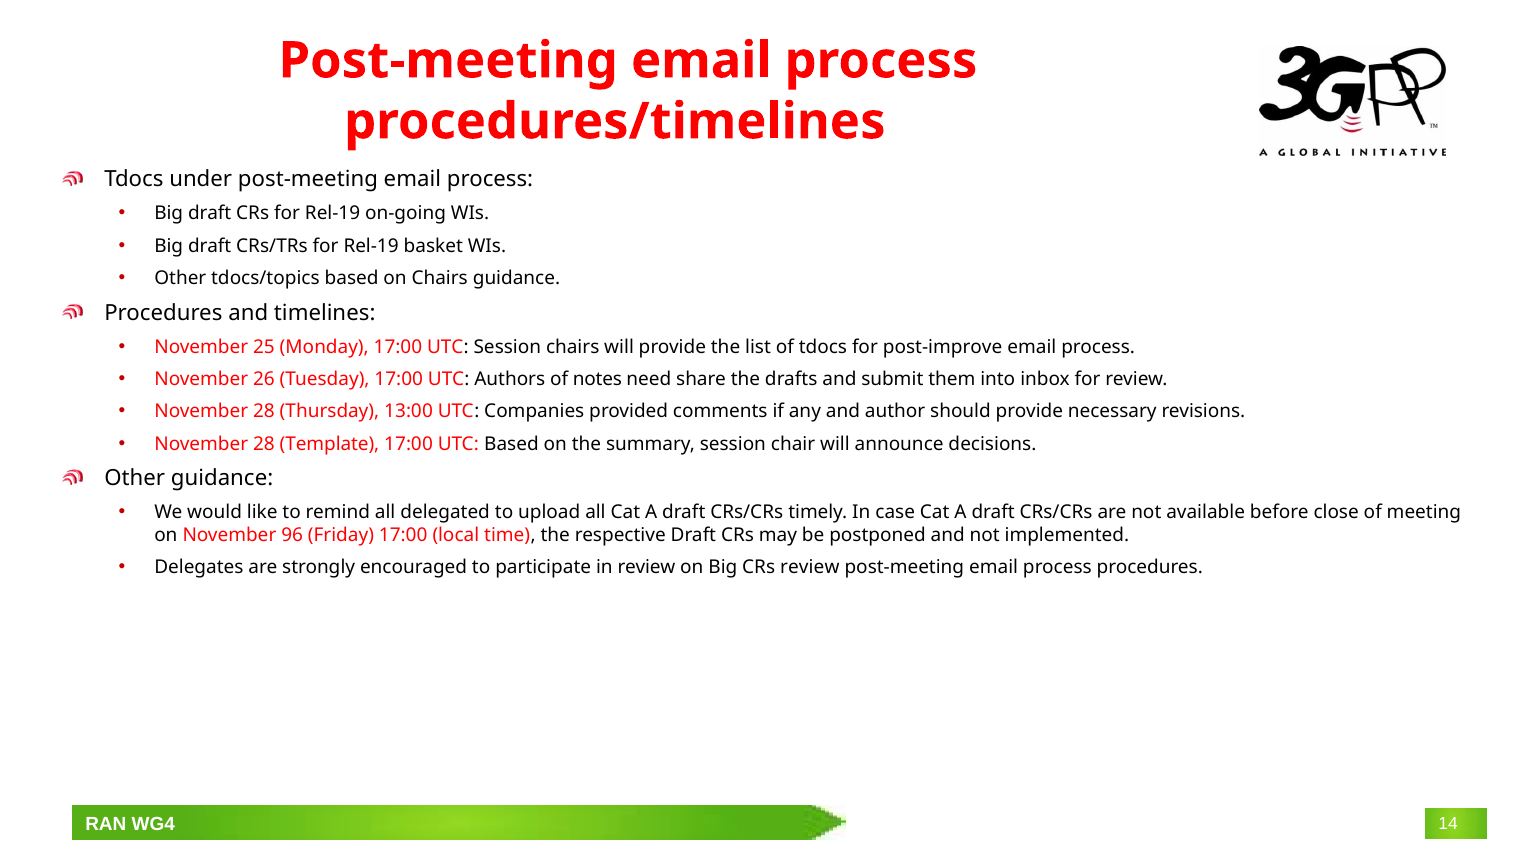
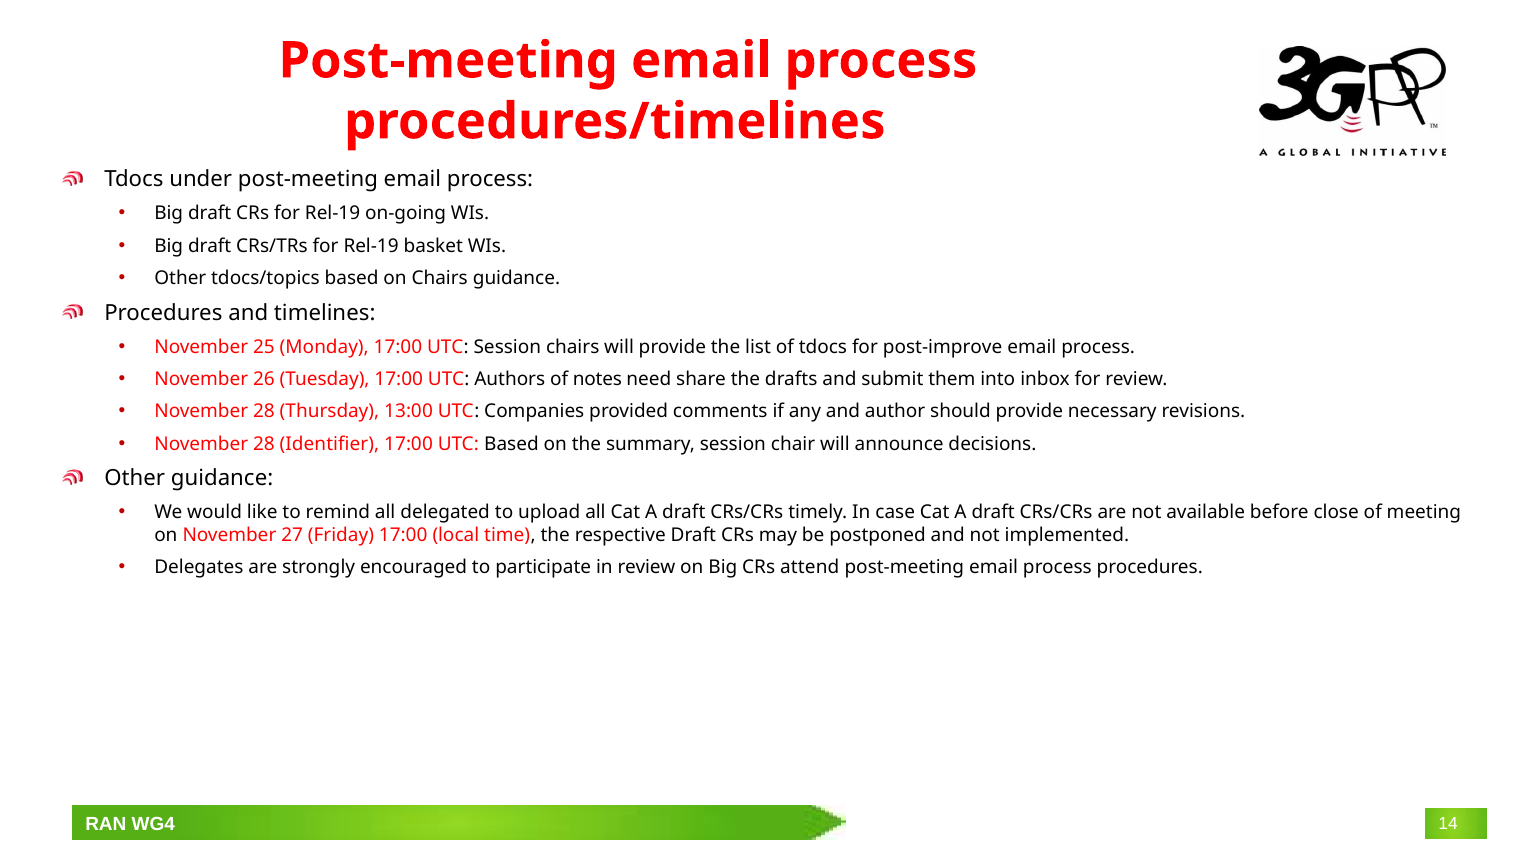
Template: Template -> Identifier (329, 444)
96: 96 -> 27 (292, 535)
CRs review: review -> attend (810, 568)
